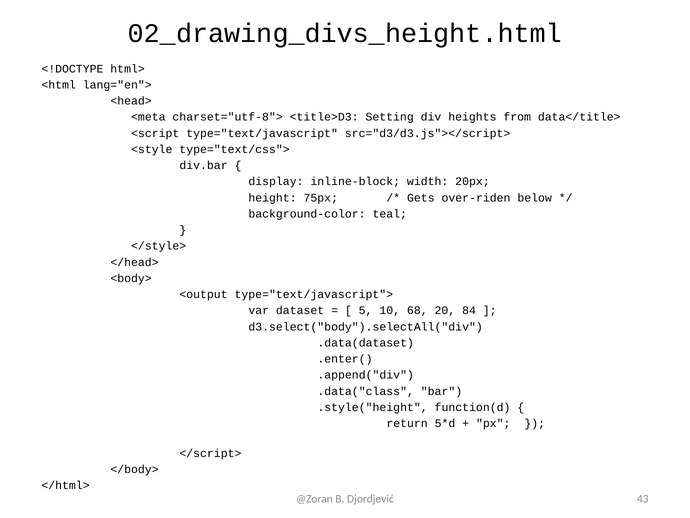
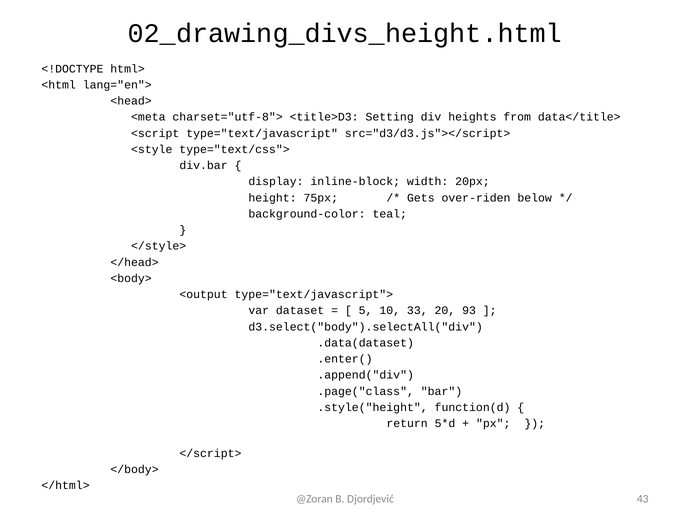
68: 68 -> 33 (417, 310)
84: 84 -> 93 (469, 310)
.data("class: .data("class -> .page("class (366, 391)
